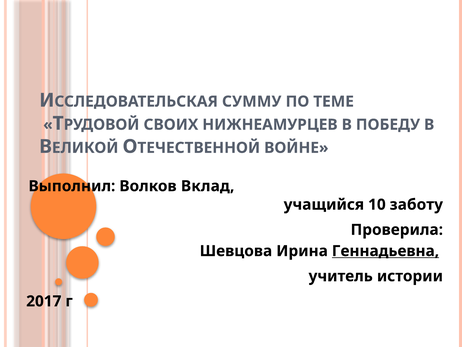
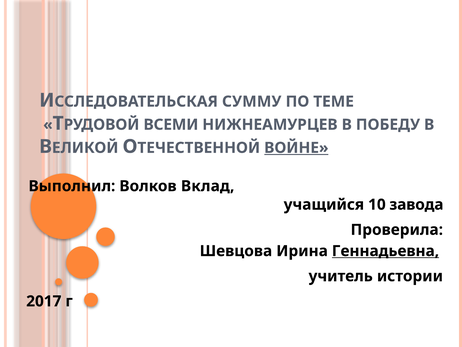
СВОИХ: СВОИХ -> ВСЕМИ (171, 124)
ВОЙНЕ underline: none -> present (296, 148)
заботу: заботу -> завода (416, 204)
